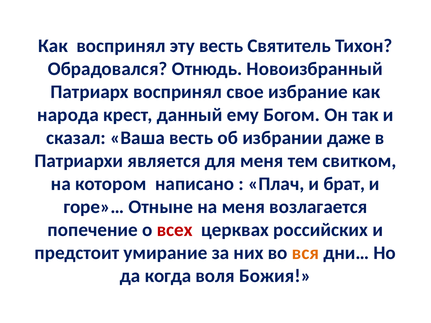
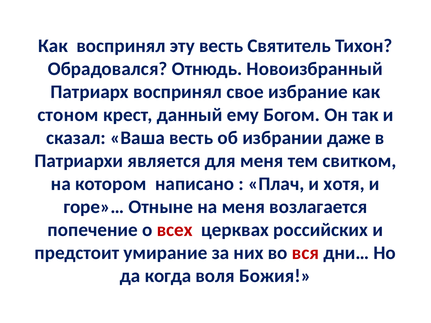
народа: народа -> стоном (68, 115)
брат: брат -> хотя (344, 184)
вся colour: orange -> red (305, 253)
